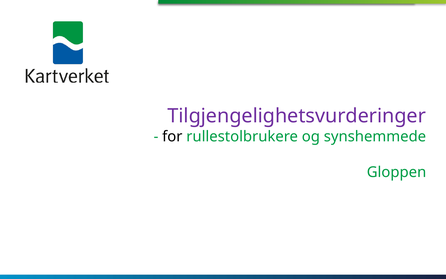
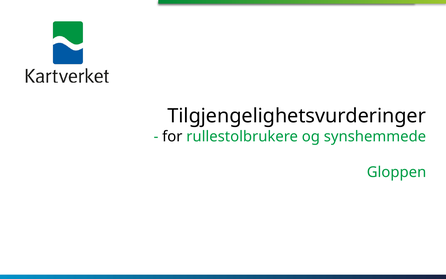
Tilgjengelighetsvurderinger colour: purple -> black (297, 116)
